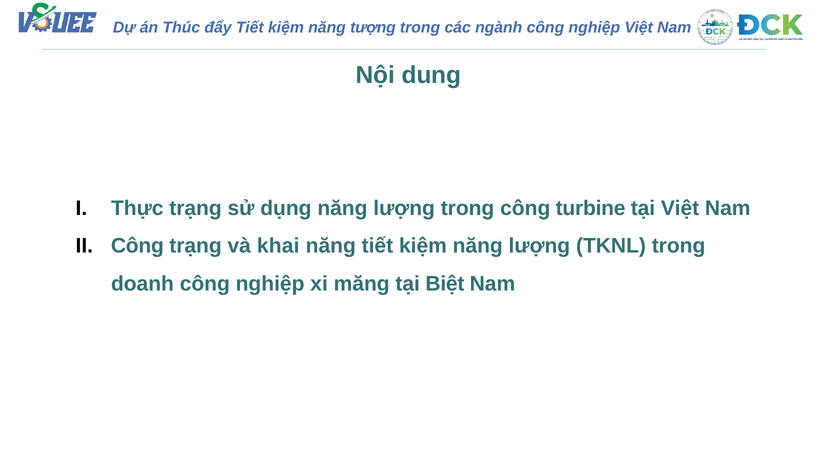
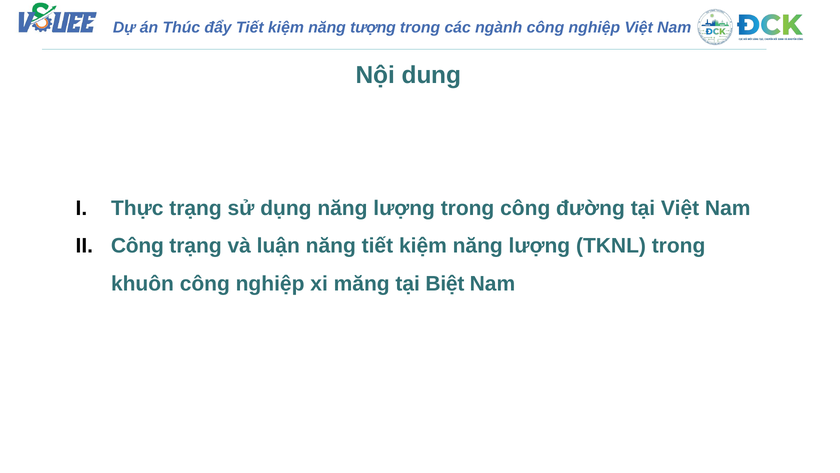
turbine: turbine -> đường (590, 208)
khai: khai -> luận (278, 246)
doanh: doanh -> khuôn (142, 284)
